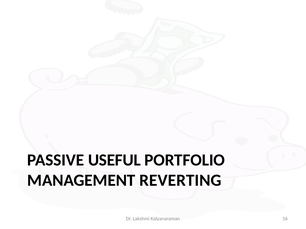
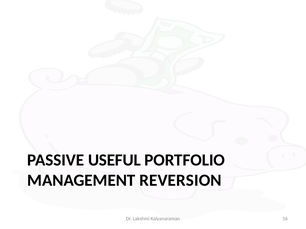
REVERTING: REVERTING -> REVERSION (180, 181)
